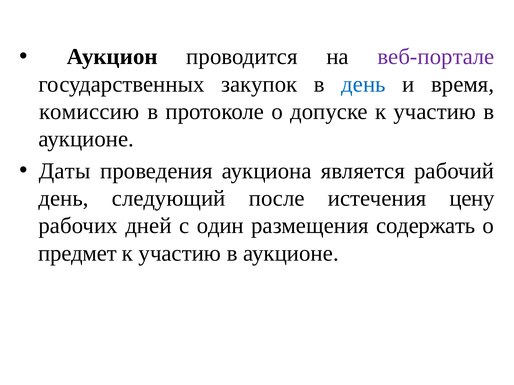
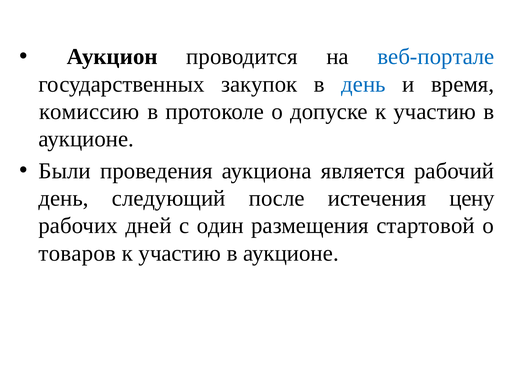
веб-портале colour: purple -> blue (436, 57)
Даты: Даты -> Были (65, 171)
содержать: содержать -> стартовой (426, 226)
предмет: предмет -> товаров (77, 253)
